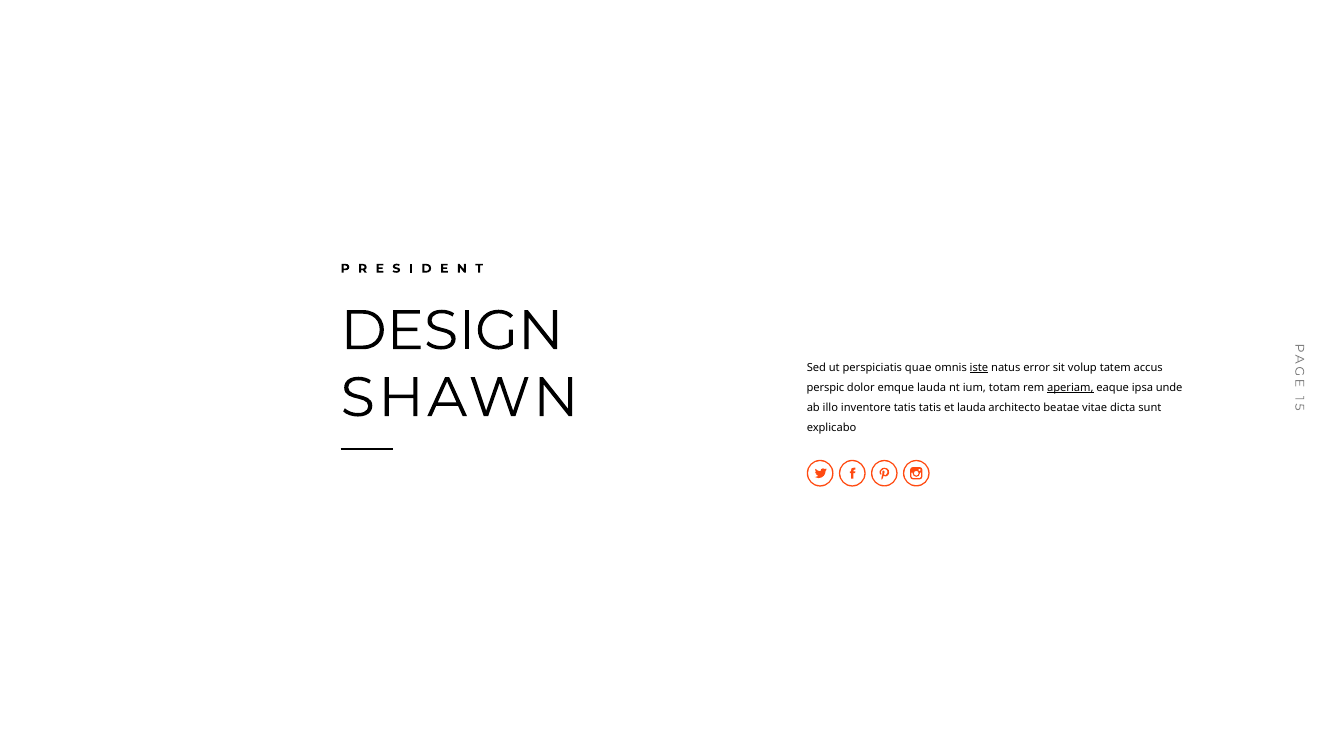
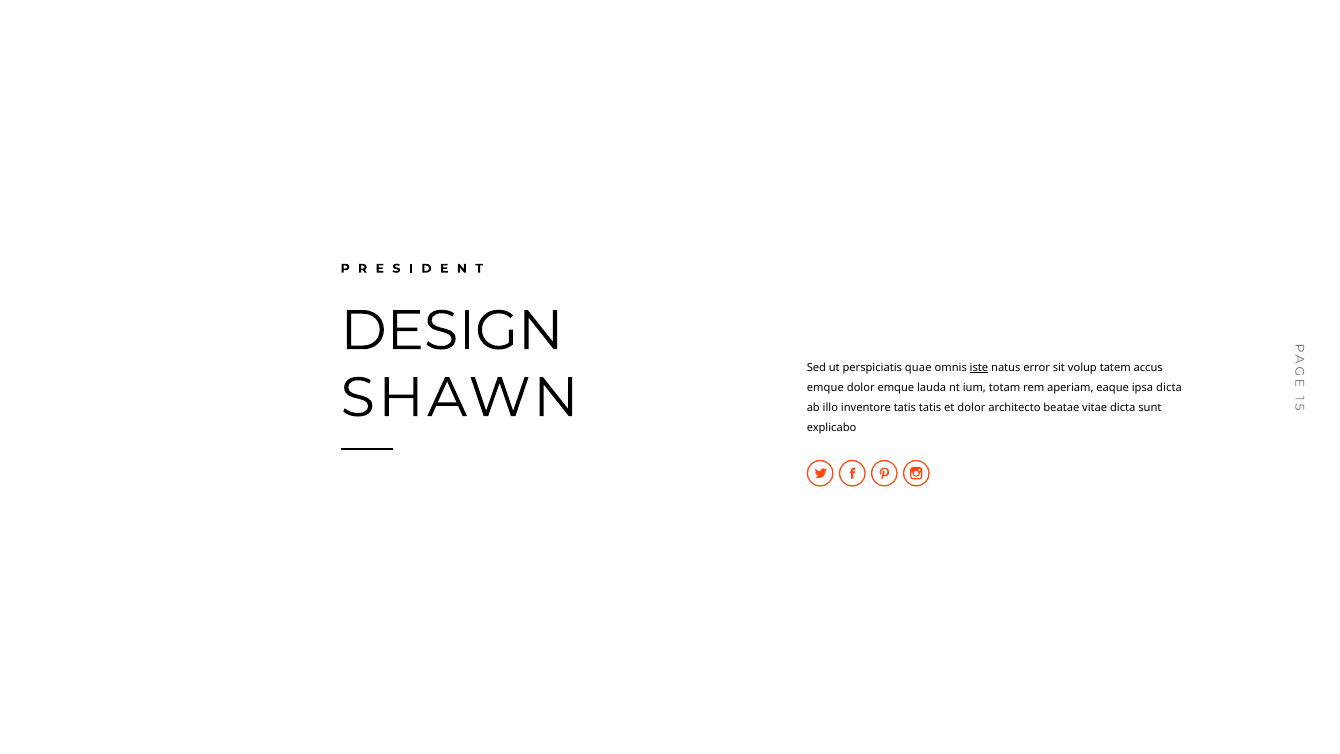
perspic: perspic -> emque (825, 388)
aperiam underline: present -> none (1070, 388)
ipsa unde: unde -> dicta (1169, 388)
et lauda: lauda -> dolor (971, 408)
